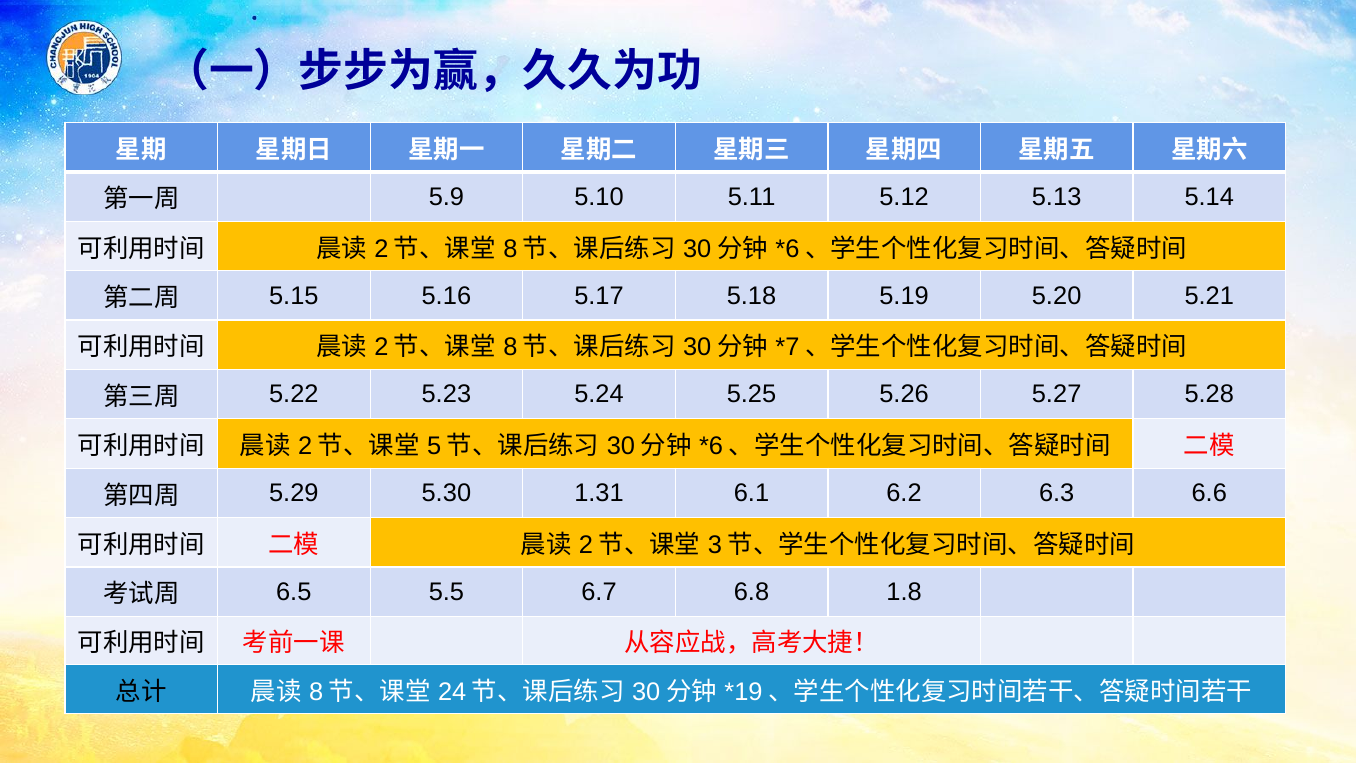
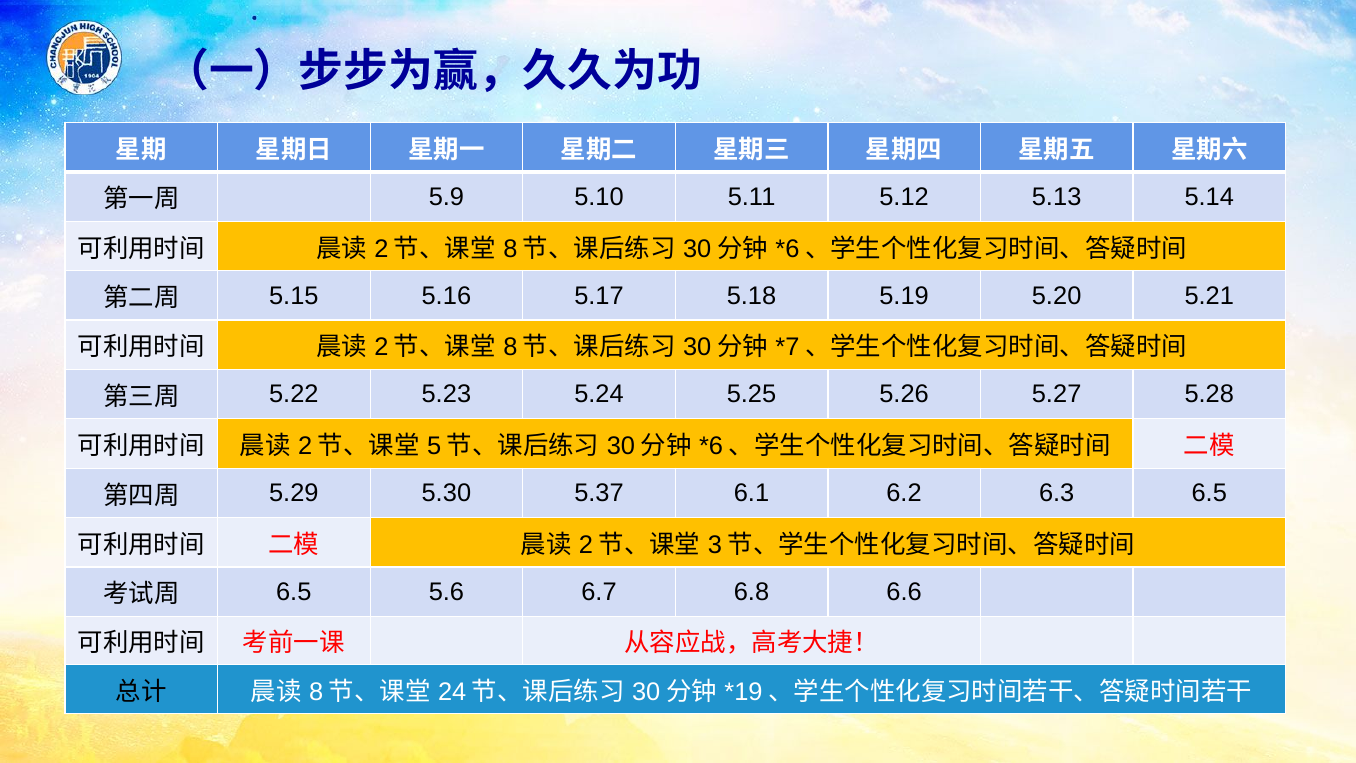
1.31: 1.31 -> 5.37 (599, 493)
6.3 6.6: 6.6 -> 6.5 (1209, 493)
5.5: 5.5 -> 5.6 (446, 592)
1.8: 1.8 -> 6.6 (904, 592)
